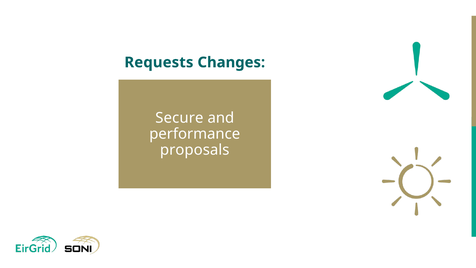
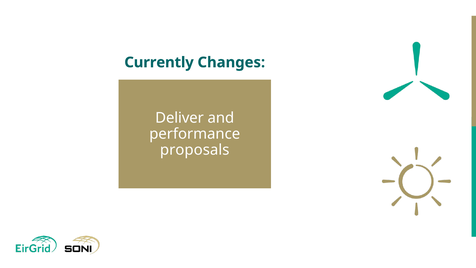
Requests: Requests -> Currently (159, 62)
Secure: Secure -> Deliver (179, 118)
